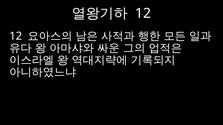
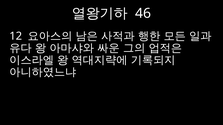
12: 12 -> 46 (143, 13)
